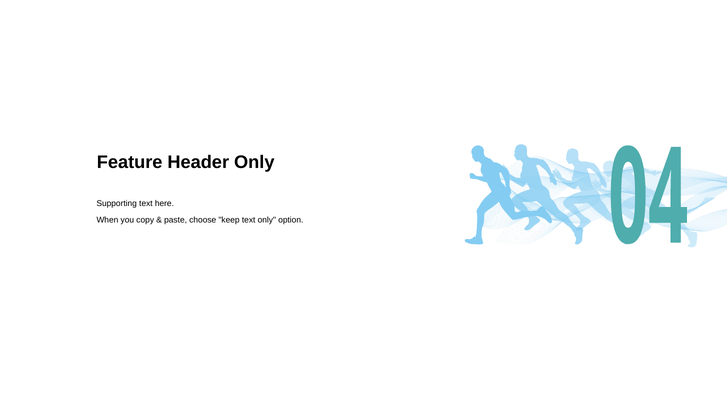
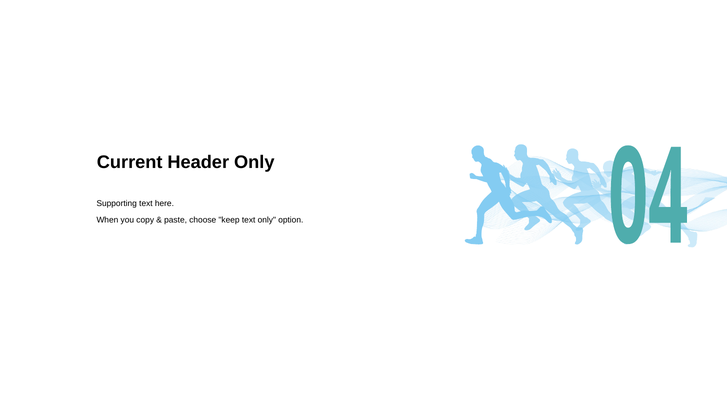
Feature: Feature -> Current (130, 162)
